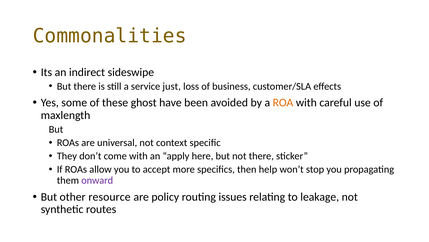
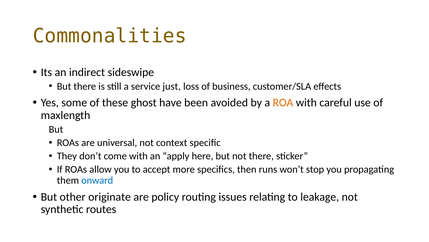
help: help -> runs (268, 169)
onward colour: purple -> blue (97, 180)
resource: resource -> originate (110, 196)
